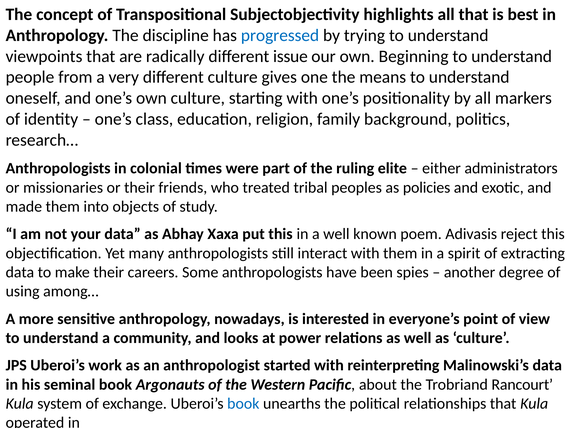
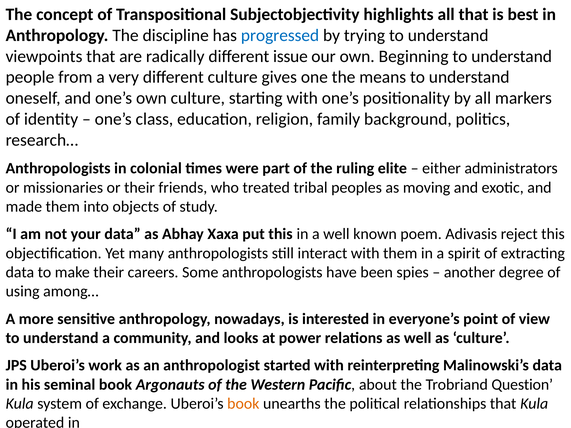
policies: policies -> moving (427, 188)
Rancourt: Rancourt -> Question (522, 385)
book colour: blue -> orange (243, 404)
